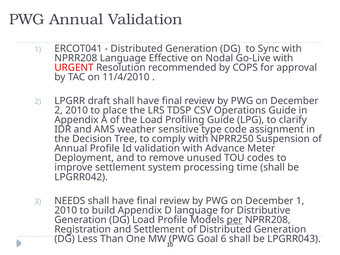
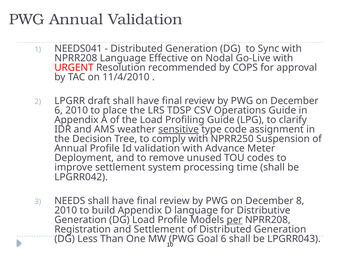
ERCOT041: ERCOT041 -> NEEDS041 (78, 49)
2: 2 -> 6 (59, 110)
sensitive underline: none -> present (179, 129)
December 1: 1 -> 8 (300, 201)
